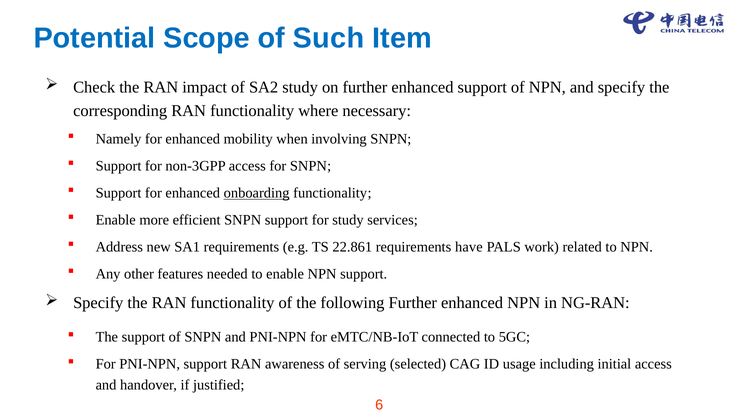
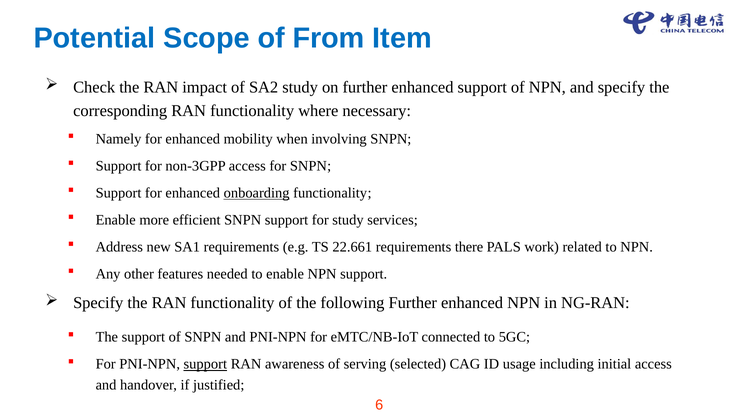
Such: Such -> From (329, 38)
22.861: 22.861 -> 22.661 (352, 247)
have: have -> there (469, 247)
support underline: none -> present (205, 364)
